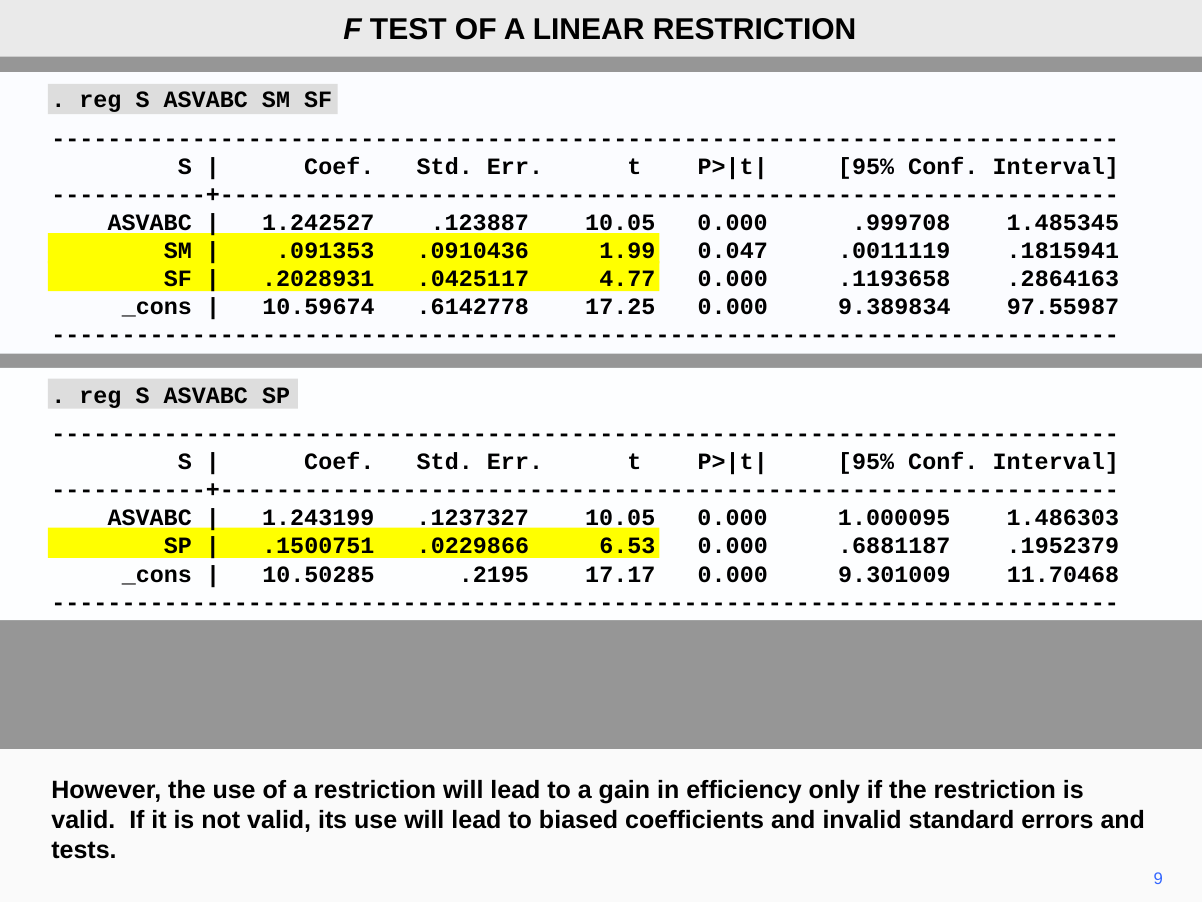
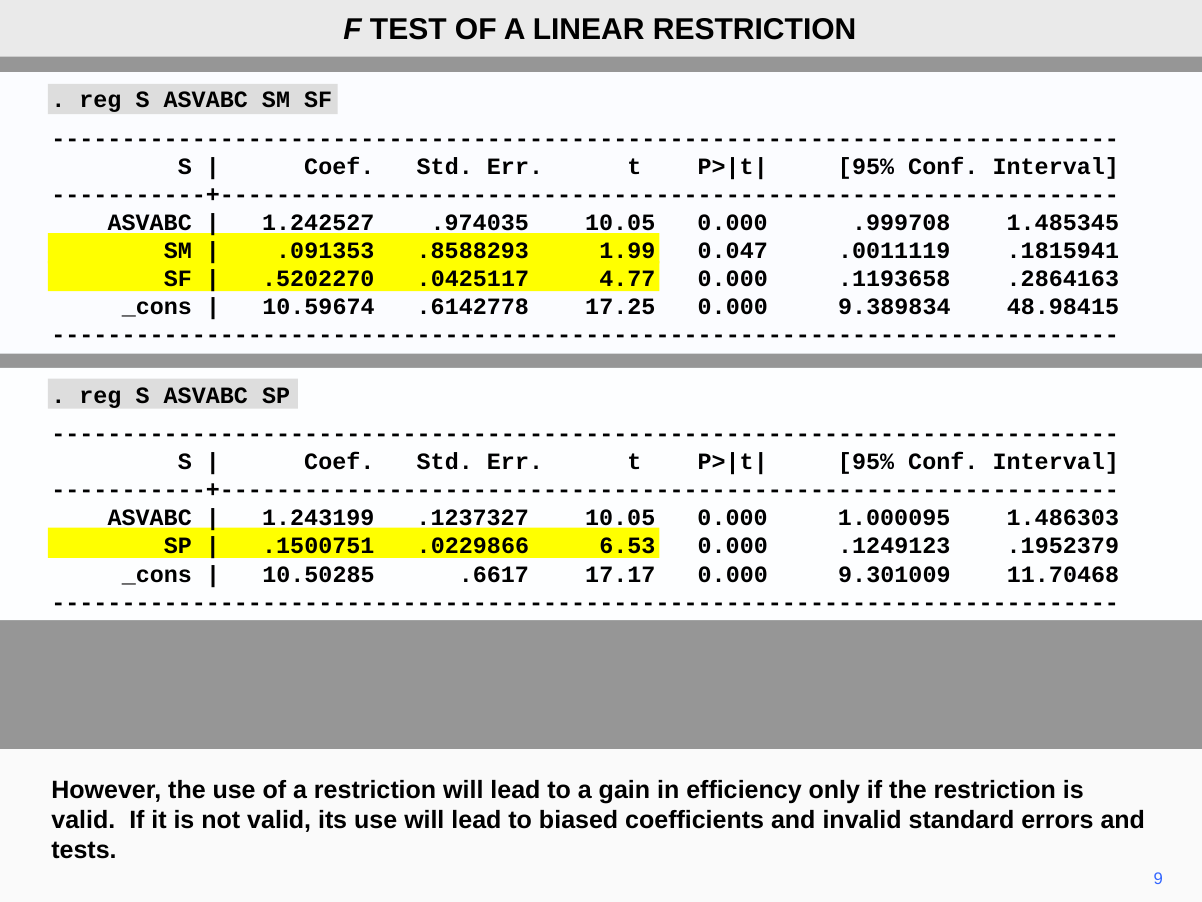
.123887: .123887 -> .974035 (480, 222)
.0910436: .0910436 -> .8588293 (473, 250)
.2028931: .2028931 -> .5202270 (318, 279)
97.55987: 97.55987 -> 48.98415 (1063, 307)
.6881187: .6881187 -> .1249123 (894, 546)
.2195: .2195 -> .6617 (494, 574)
